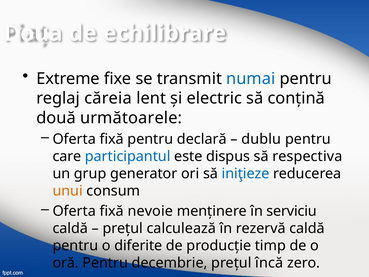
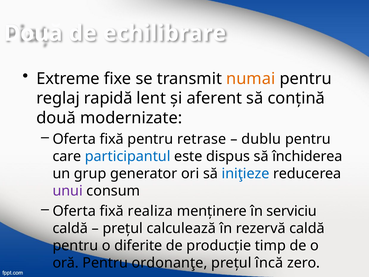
numai colour: blue -> orange (251, 79)
căreia: căreia -> rapidă (108, 98)
electric: electric -> aferent (214, 98)
următoarele: următoarele -> modernizate (131, 118)
declară: declară -> retrase (202, 139)
respectiva: respectiva -> închiderea (307, 156)
unui colour: orange -> purple (68, 191)
nevoie: nevoie -> realiza (150, 211)
decembrie: decembrie -> ordonanţe (170, 263)
